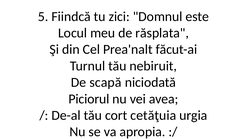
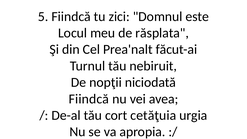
scapă: scapă -> nopţii (105, 82)
Piciorul: Piciorul -> Fiindcă (89, 99)
